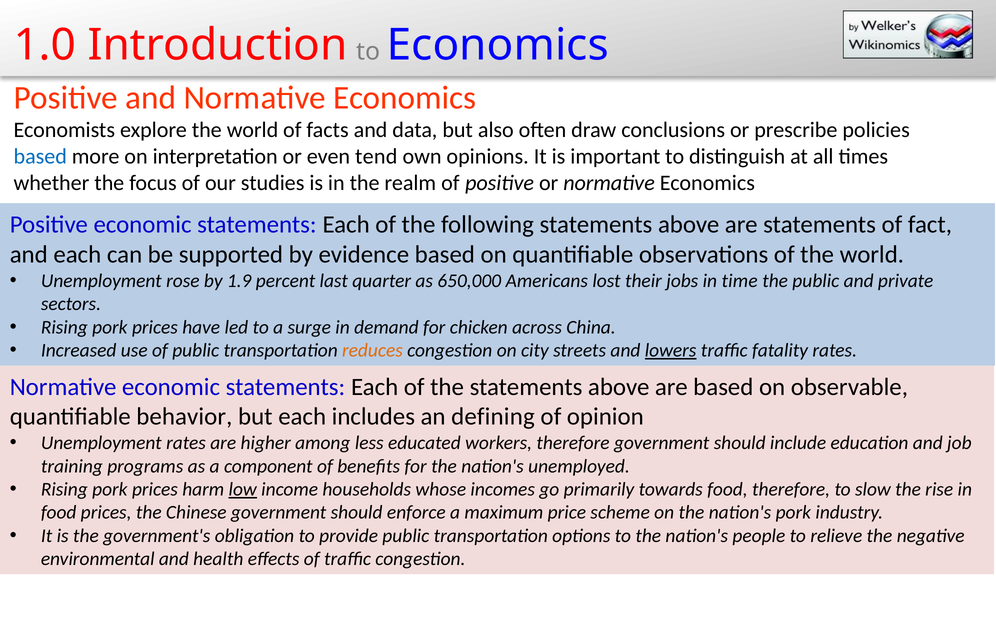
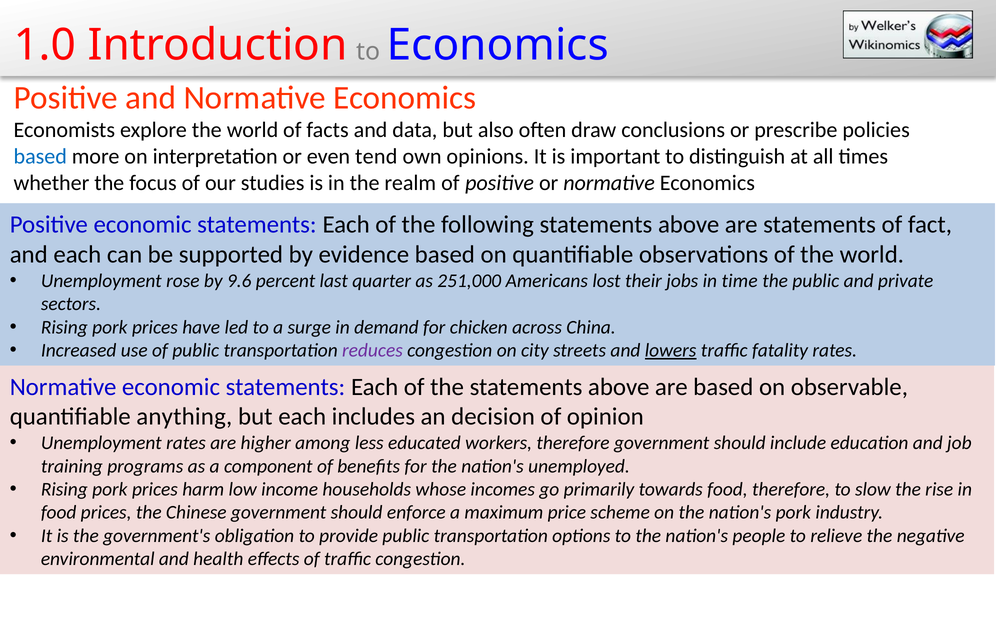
1.9: 1.9 -> 9.6 (239, 281)
650,000: 650,000 -> 251,000 (469, 281)
reduces colour: orange -> purple (372, 351)
behavior: behavior -> anything (184, 417)
defining: defining -> decision (493, 417)
low underline: present -> none (243, 490)
